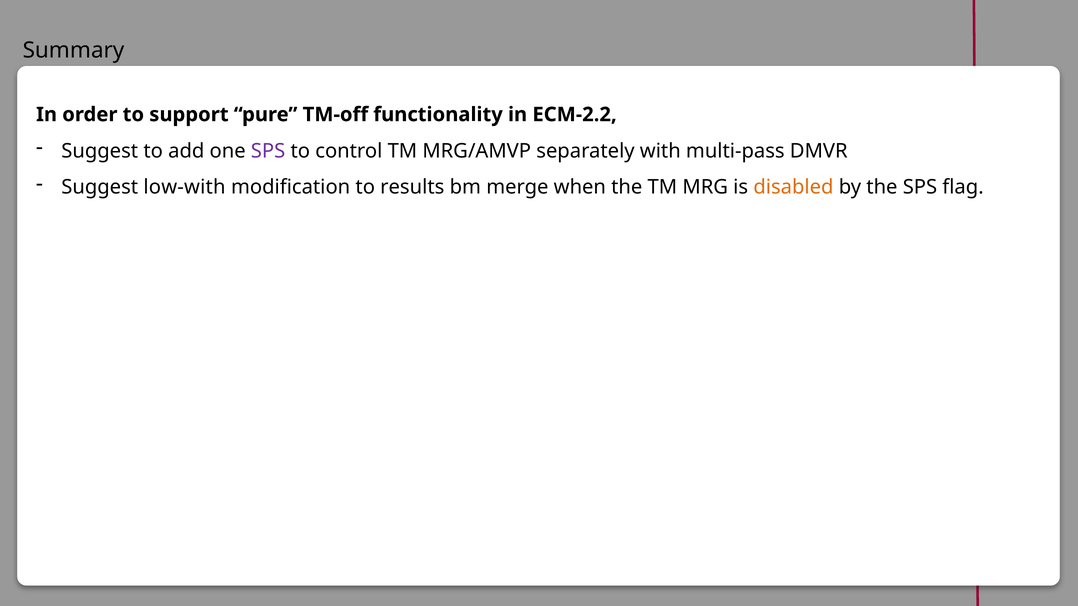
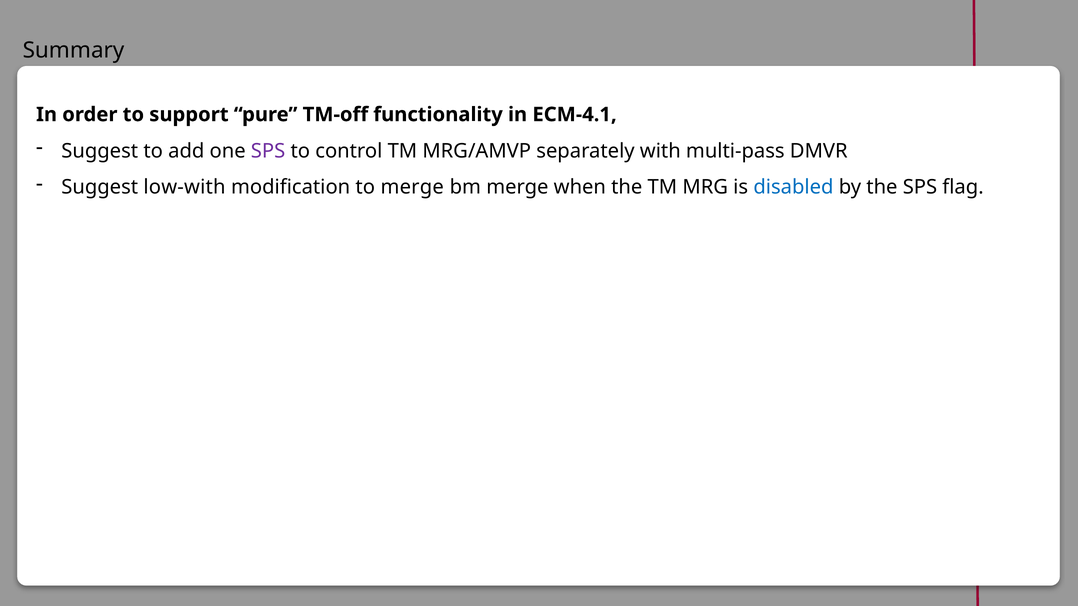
ECM-2.2: ECM-2.2 -> ECM-4.1 (575, 115)
to results: results -> merge (412, 187)
disabled colour: orange -> blue (793, 187)
